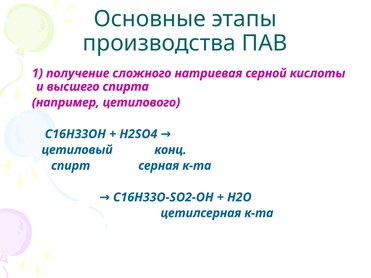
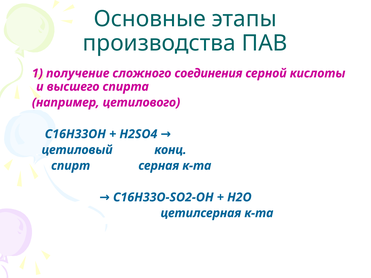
натриевая: натриевая -> соединения (209, 73)
